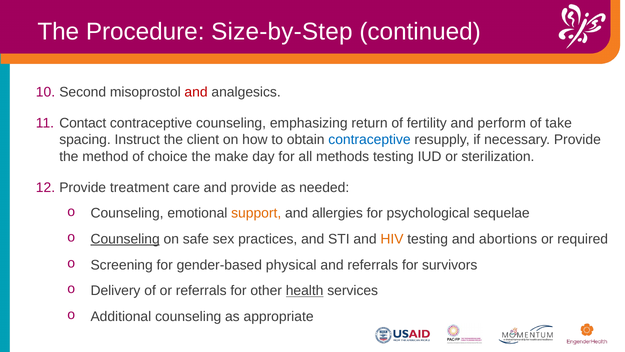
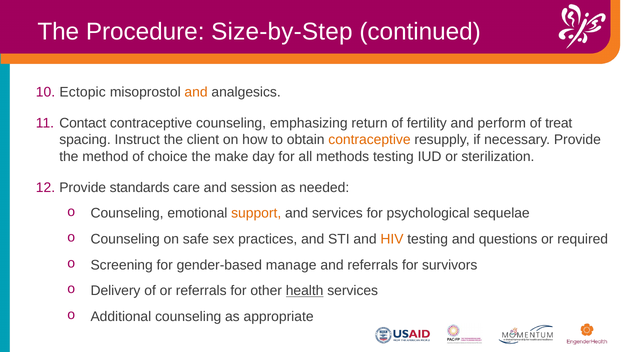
Second: Second -> Ectopic (83, 92)
and colour: red -> orange (196, 92)
take: take -> treat (559, 123)
contraceptive colour: blue -> orange (369, 140)
treatment: treatment -> standards (140, 187)
and provide: provide -> session (254, 187)
and allergies: allergies -> services (337, 213)
Counseling underline: present -> none (125, 239)
abortions: abortions -> questions (508, 239)
physical: physical -> manage (291, 265)
